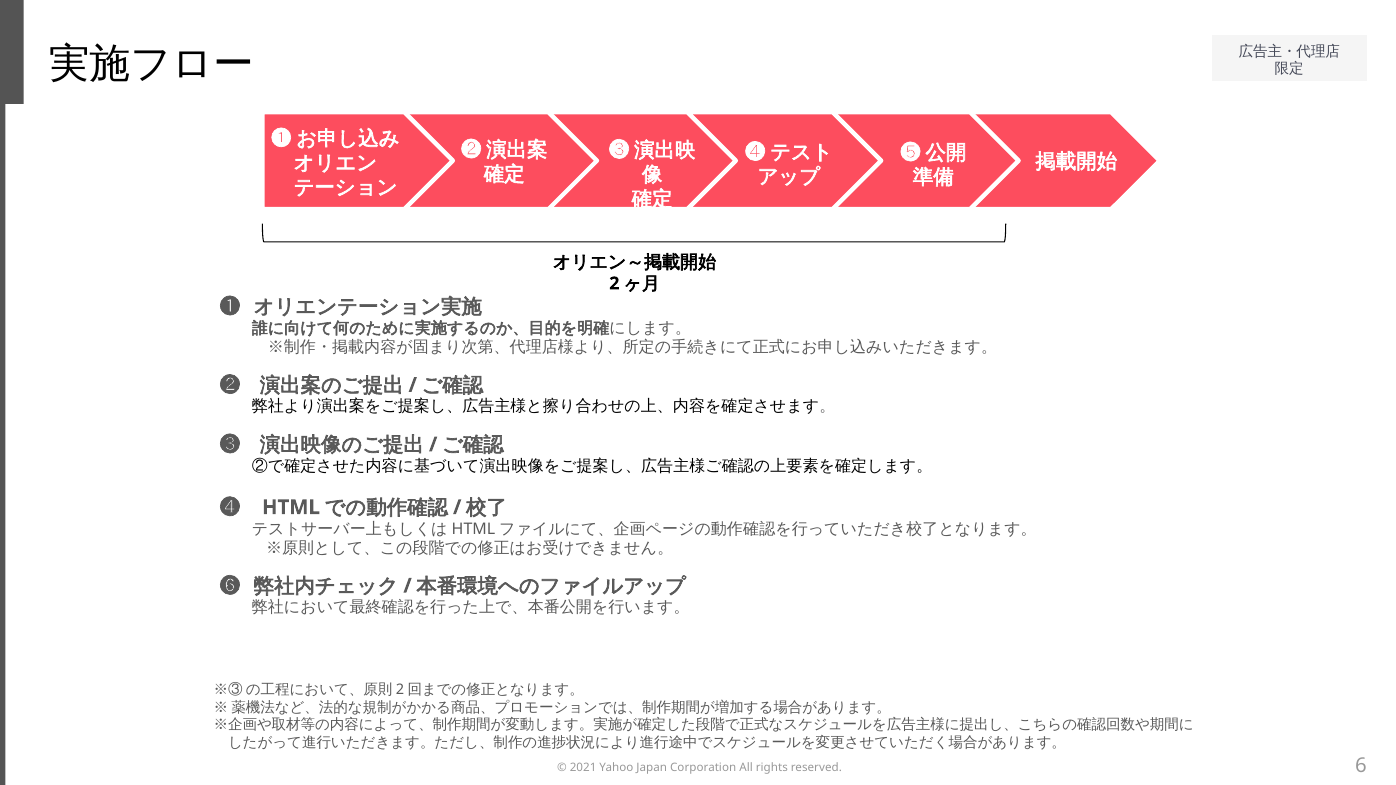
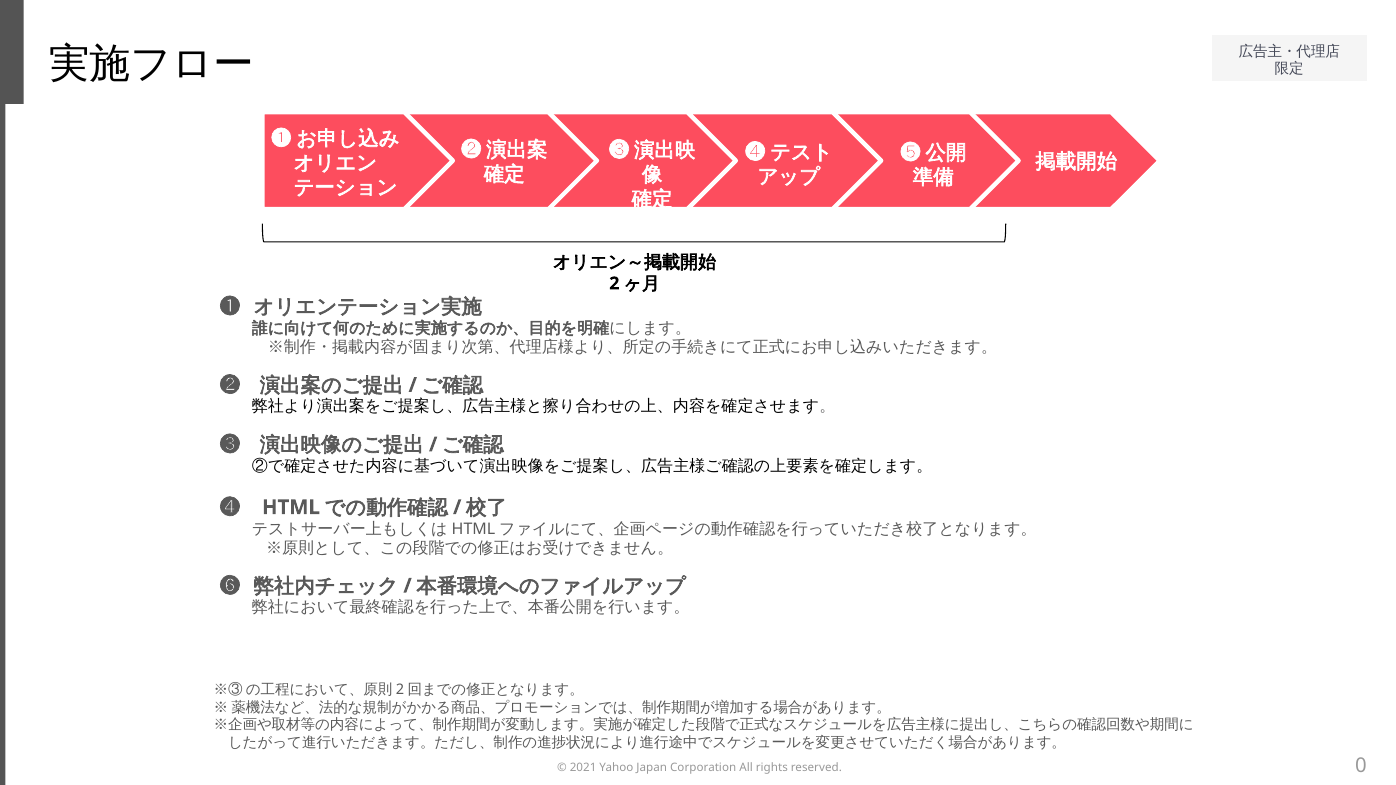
6: 6 -> 0 (1361, 766)
